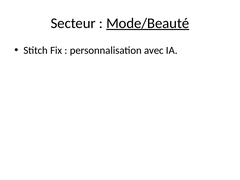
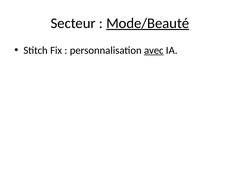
avec underline: none -> present (154, 50)
